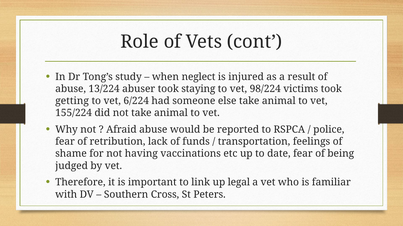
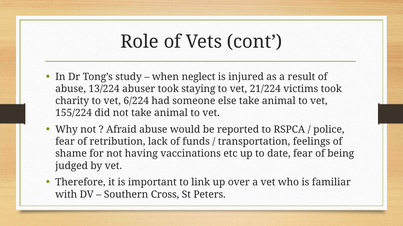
98/224: 98/224 -> 21/224 (265, 89)
getting: getting -> charity (72, 101)
legal: legal -> over (239, 183)
